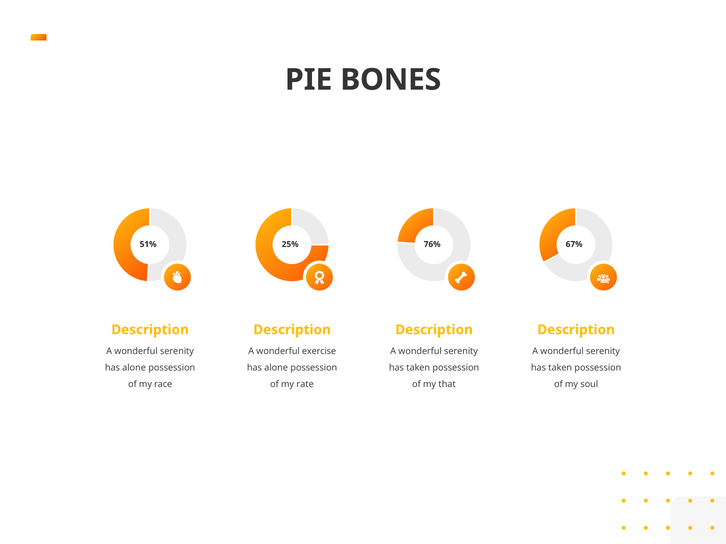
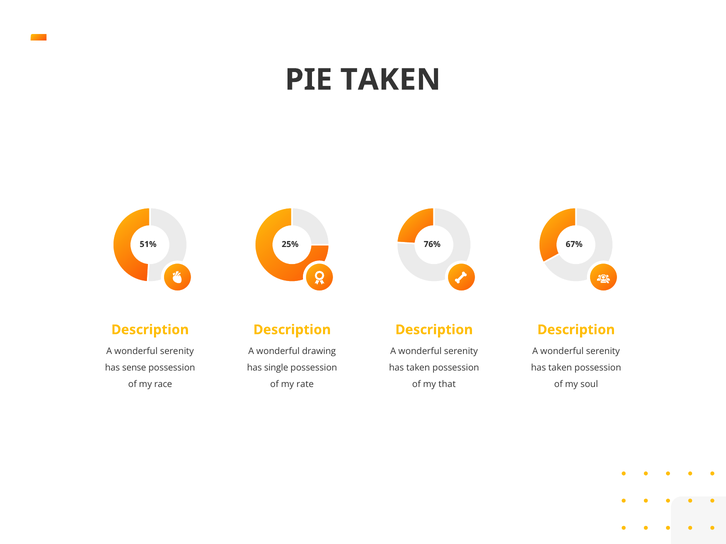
PIE BONES: BONES -> TAKEN (391, 80)
exercise: exercise -> drawing (319, 352)
alone: alone -> sense (134, 368)
alone: alone -> single (276, 368)
